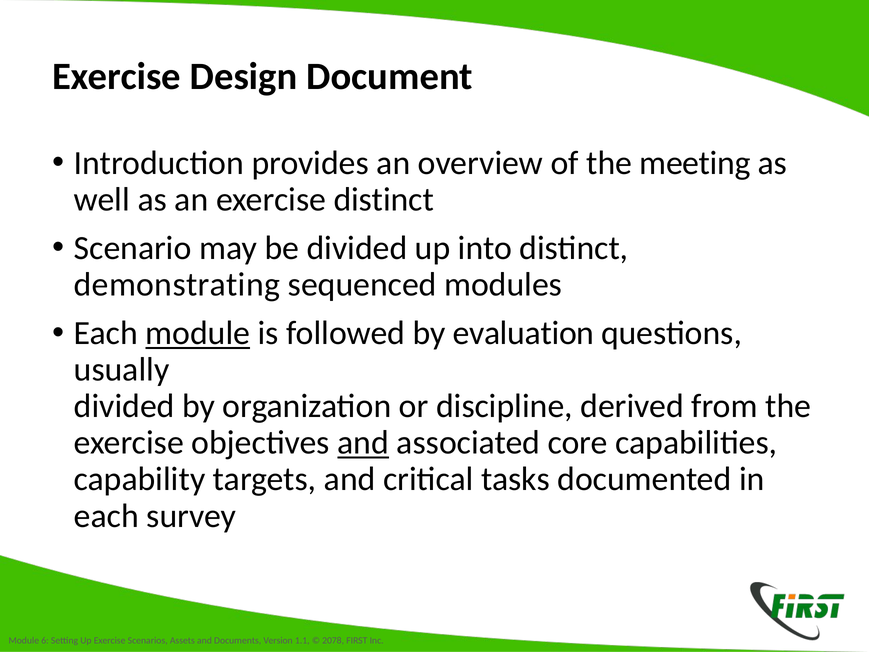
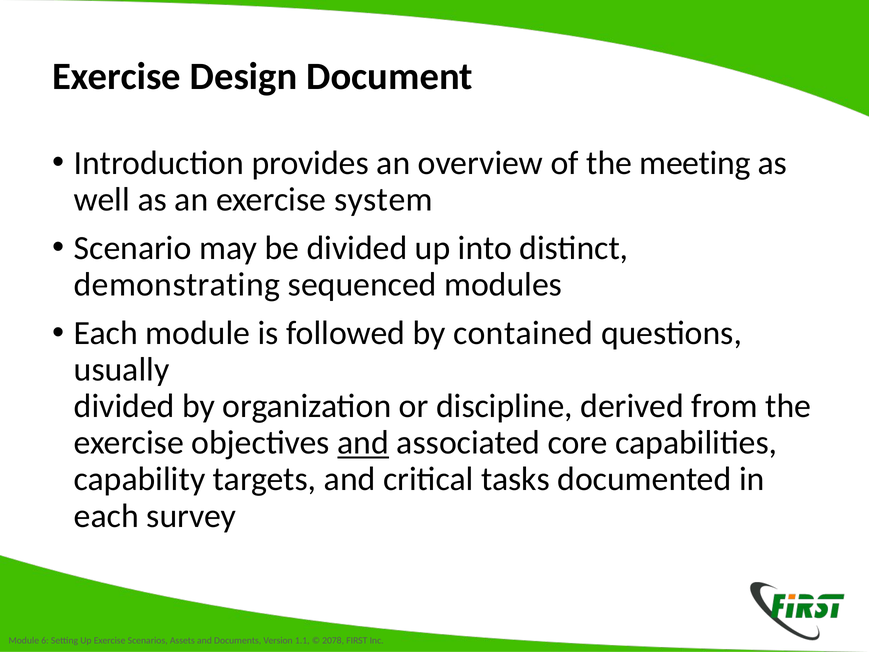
exercise distinct: distinct -> system (384, 199)
module underline: present -> none (198, 333)
evaluation: evaluation -> contained (523, 333)
